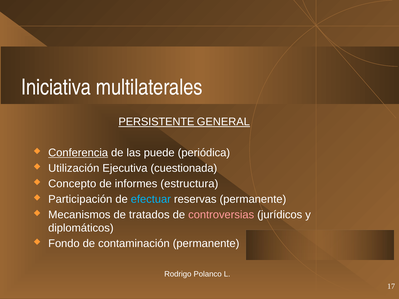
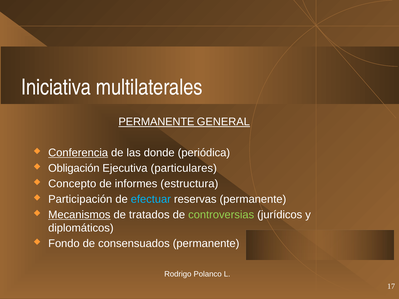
PERSISTENTE: PERSISTENTE -> PERMANENTE (156, 122)
puede: puede -> donde (159, 153)
Utilización: Utilización -> Obligación (74, 168)
cuestionada: cuestionada -> particulares (184, 168)
Mecanismos underline: none -> present (79, 215)
controversias colour: pink -> light green (221, 215)
contaminación: contaminación -> consensuados (134, 244)
